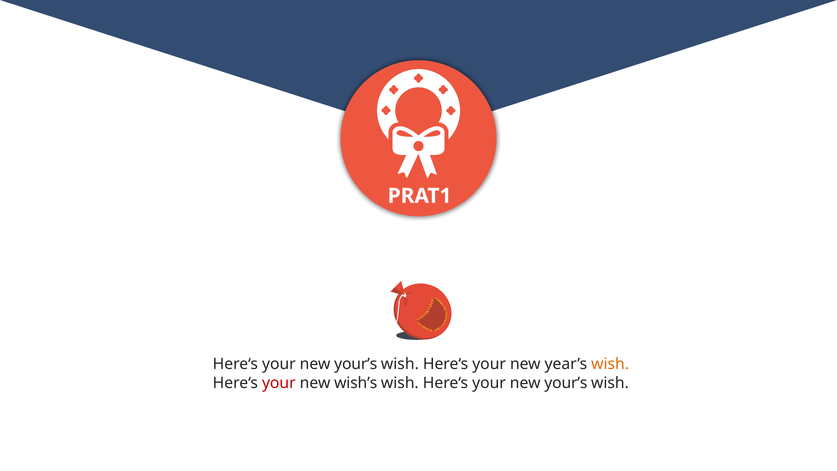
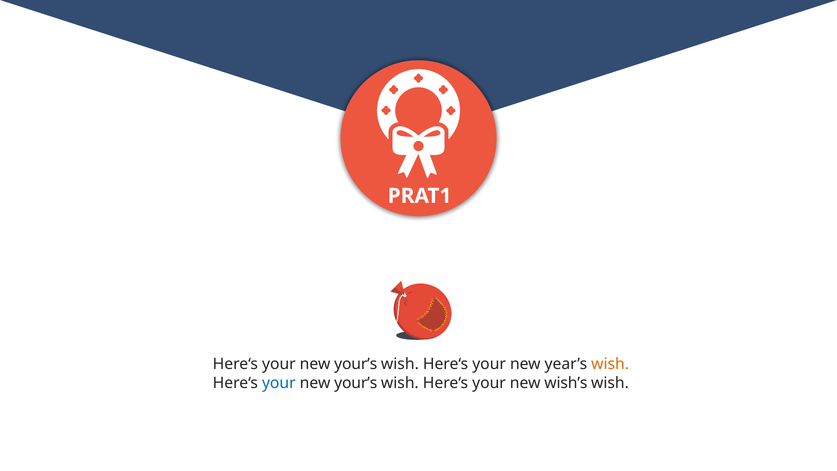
your colour: red -> blue (279, 383)
wish’s: wish’s -> your’s (356, 383)
your’s: your’s -> wish’s (566, 383)
